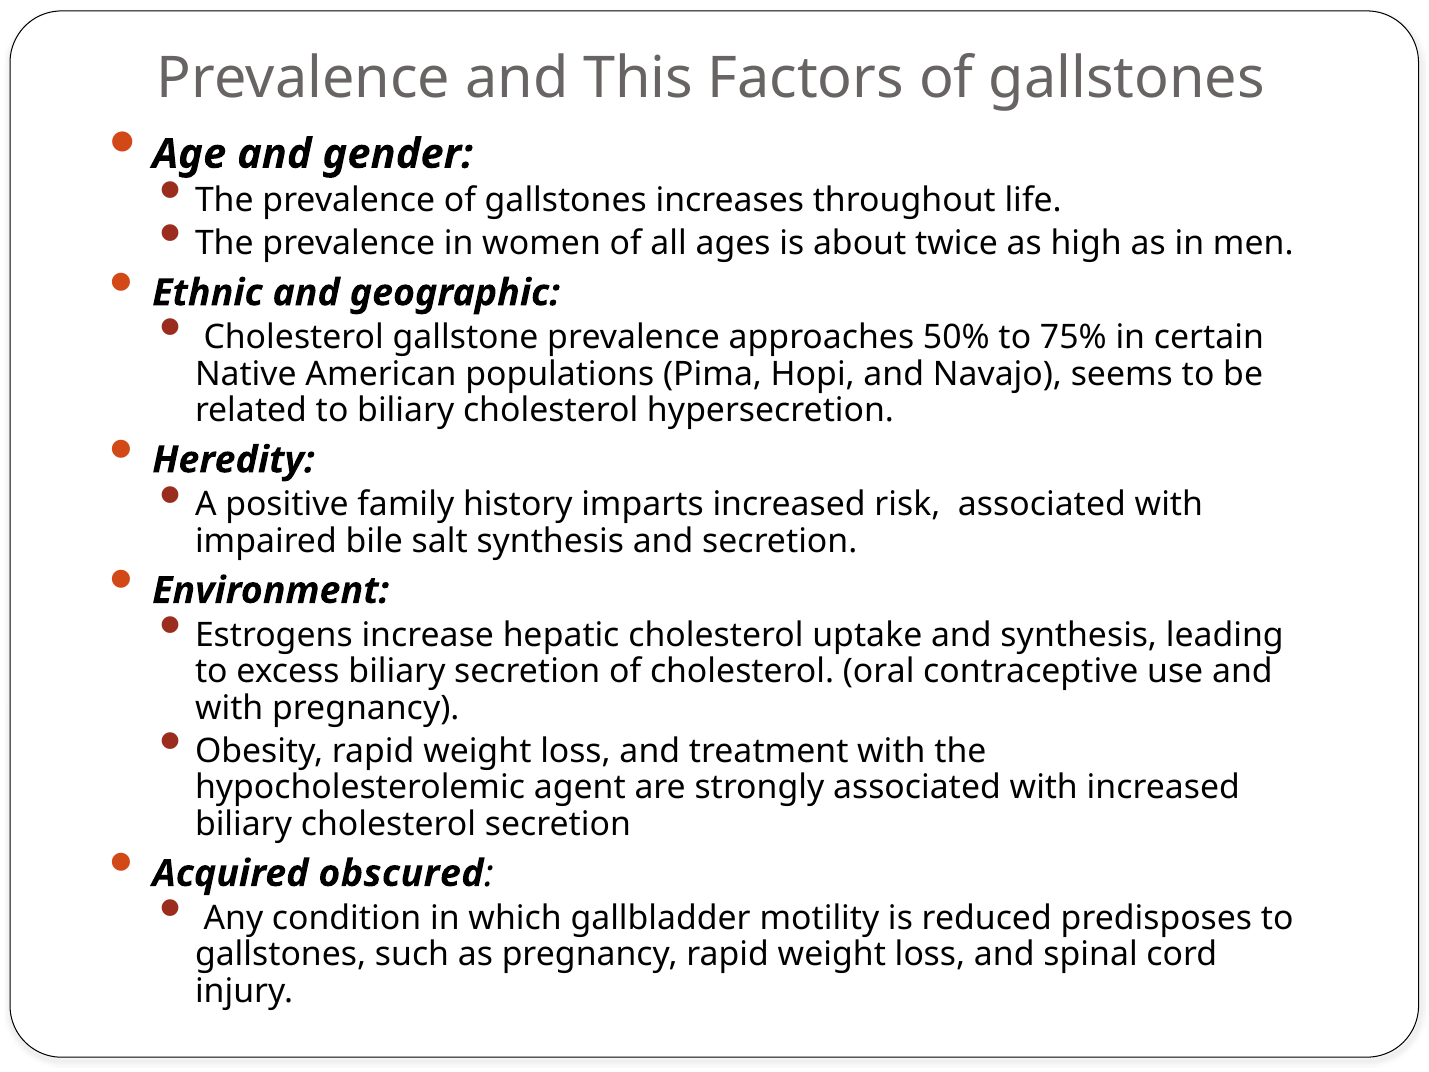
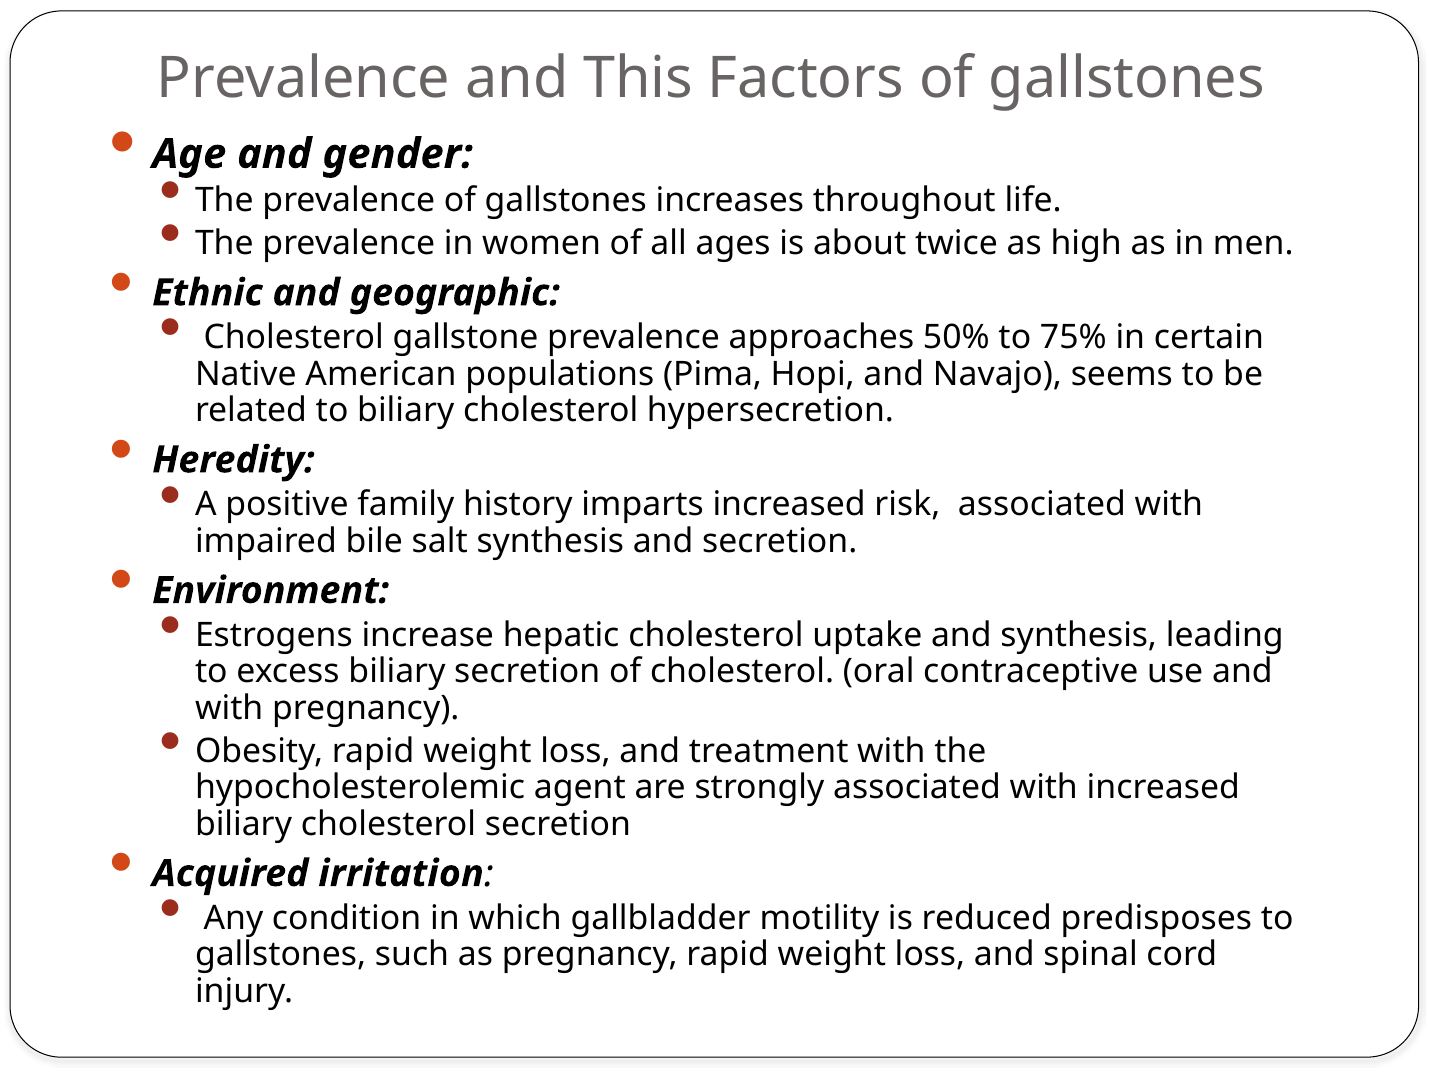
obscured: obscured -> irritation (401, 873)
